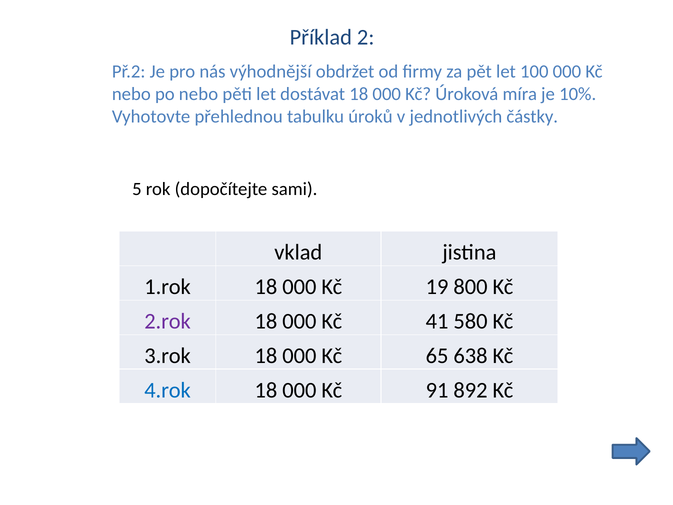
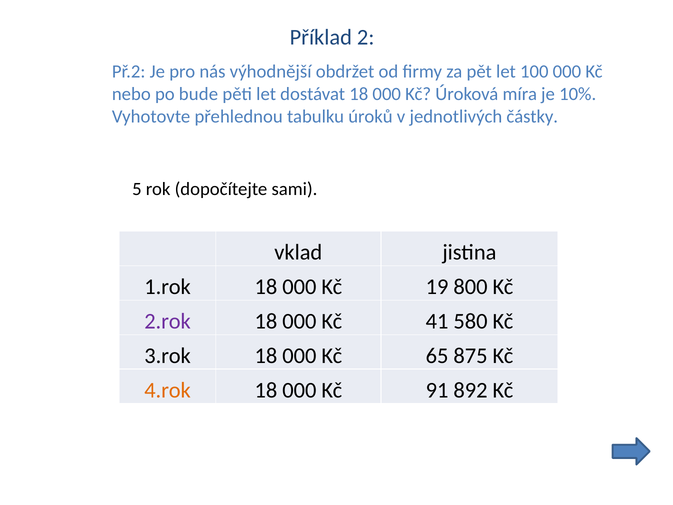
po nebo: nebo -> bude (198, 94)
638: 638 -> 875 (470, 355)
4.rok colour: blue -> orange (168, 390)
